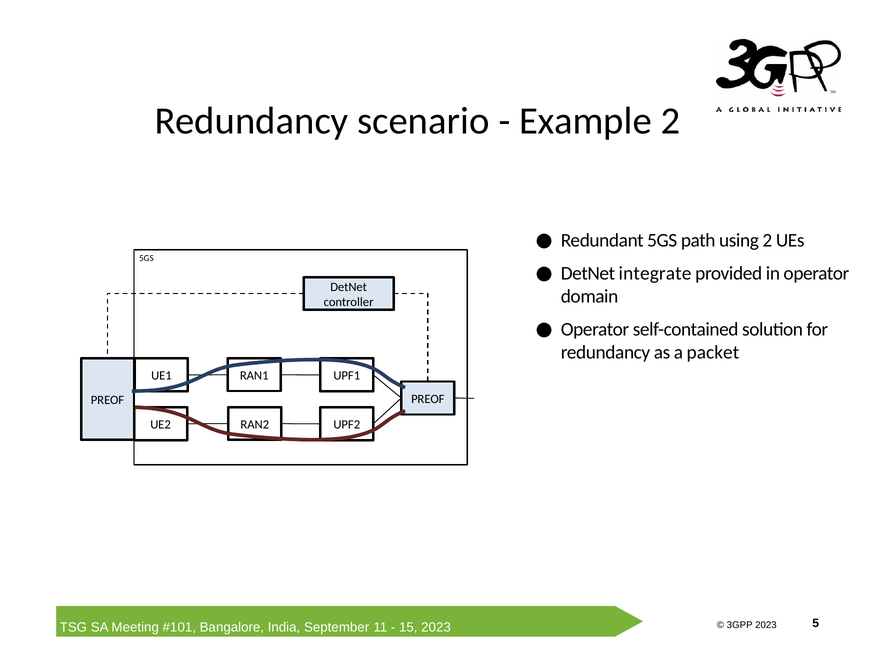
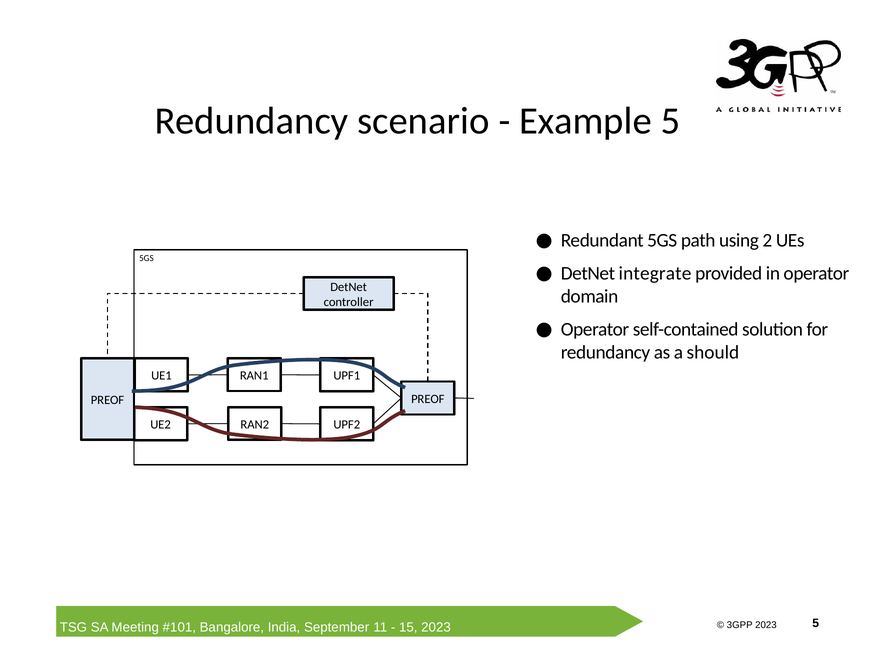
Example 2: 2 -> 5 (670, 121)
packet: packet -> should (713, 353)
